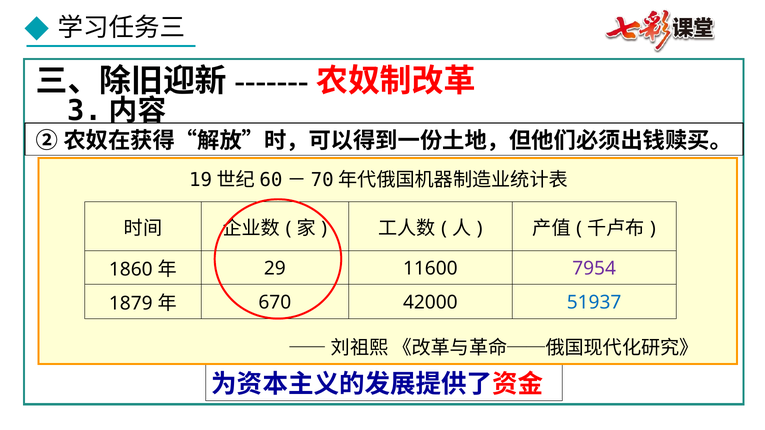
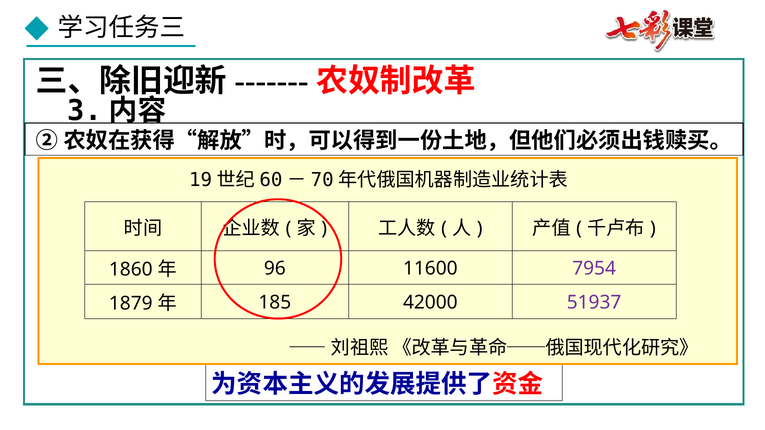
29: 29 -> 96 (275, 269)
670: 670 -> 185 (275, 303)
51937 colour: blue -> purple (594, 303)
